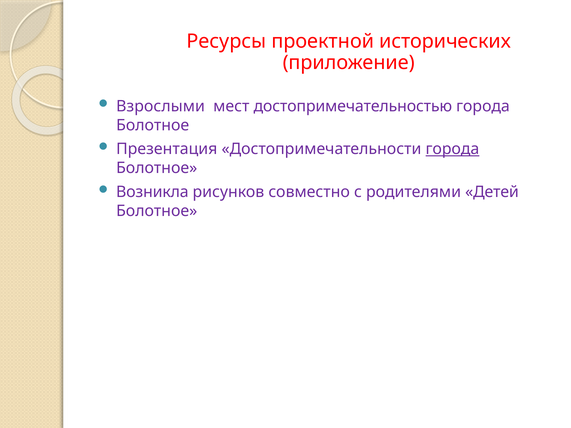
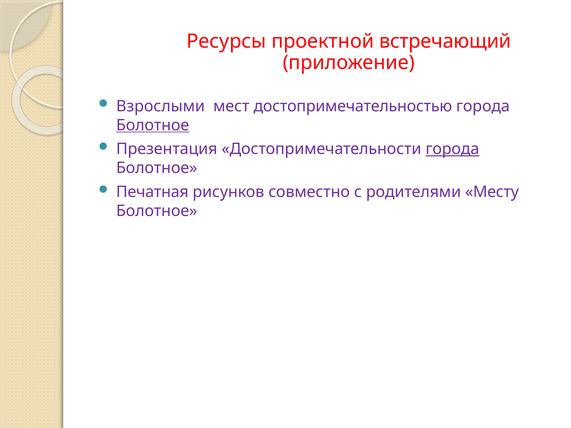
исторических: исторических -> встречающий (445, 41)
Болотное underline: none -> present (153, 125)
Возникла: Возникла -> Печатная (152, 192)
Детей: Детей -> Месту (492, 192)
